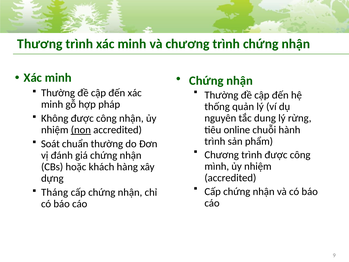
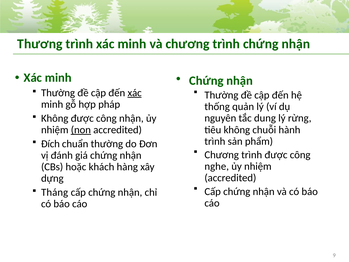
xác underline: none -> present (135, 93)
tiêu online: online -> không (237, 130)
Soát: Soát -> Đích (50, 144)
mình: mình -> nghe (217, 166)
